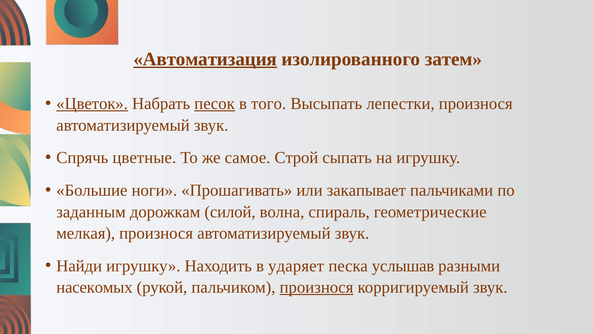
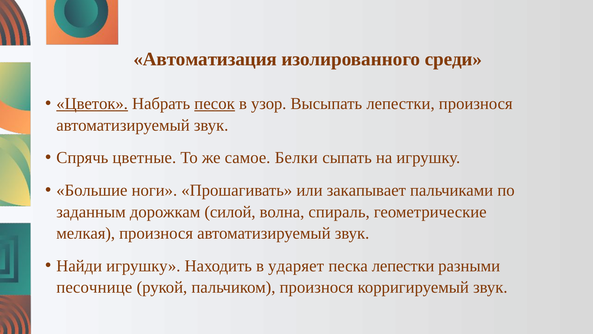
Автоматизация underline: present -> none (205, 59)
затем: затем -> среди (453, 59)
того: того -> узор (269, 104)
Строй: Строй -> Белки (296, 158)
песка услышав: услышав -> лепестки (403, 266)
насекомых: насекомых -> песочнице (94, 287)
произнося underline: present -> none (316, 287)
